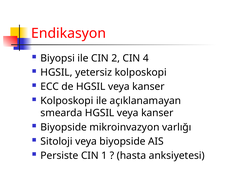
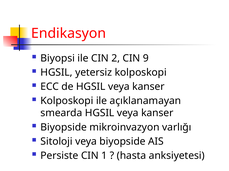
4: 4 -> 9 (146, 58)
